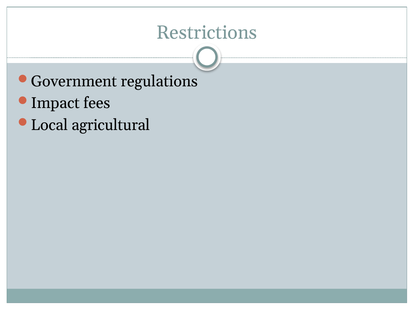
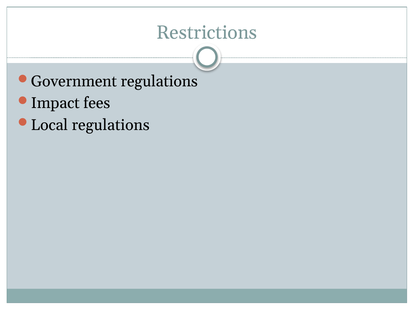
Local agricultural: agricultural -> regulations (111, 125)
